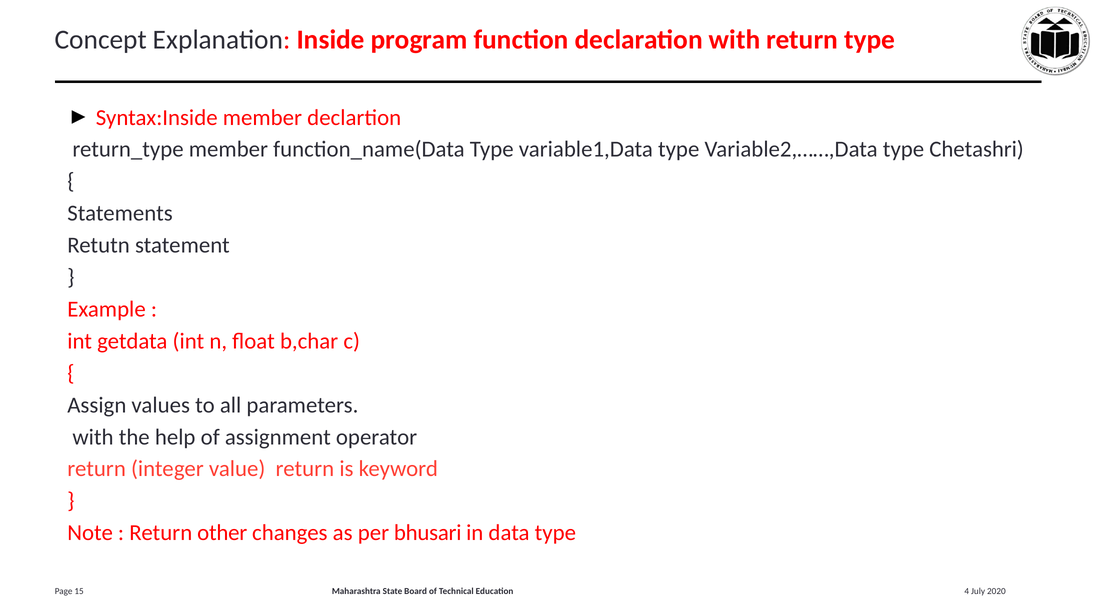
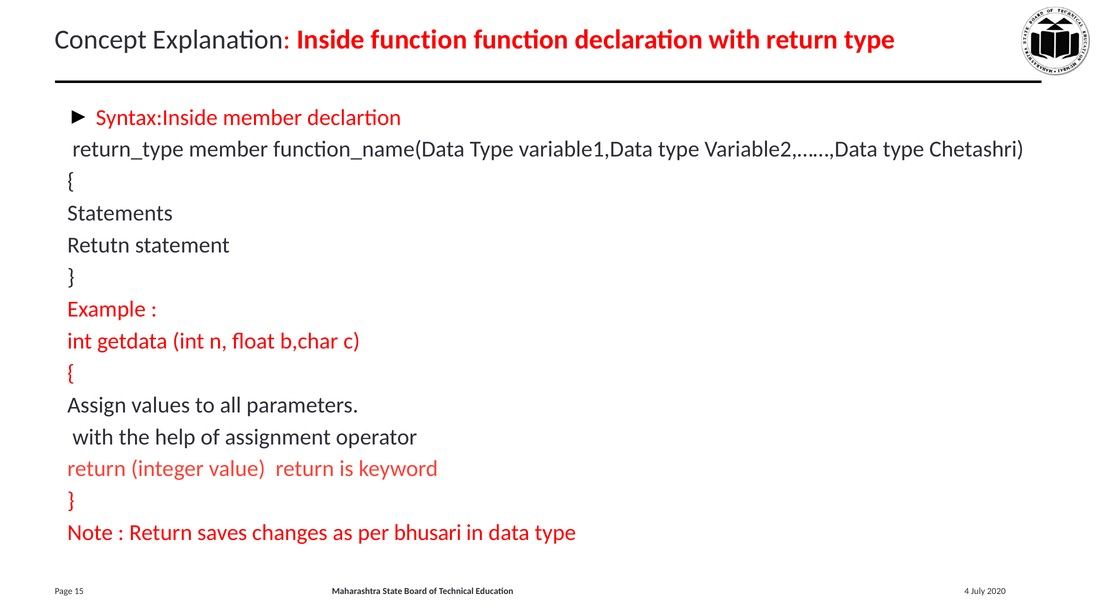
Inside program: program -> function (419, 40)
other: other -> saves (222, 533)
